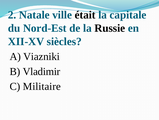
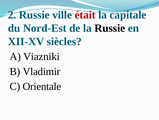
2 Natale: Natale -> Russie (34, 15)
était colour: black -> red (85, 15)
Militaire: Militaire -> Orientale (42, 86)
